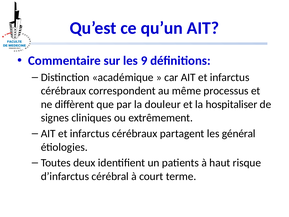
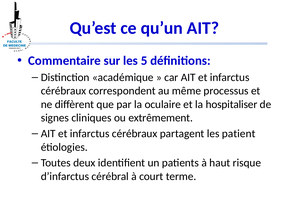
9: 9 -> 5 (144, 61)
douleur: douleur -> oculaire (163, 104)
général: général -> patient (239, 133)
